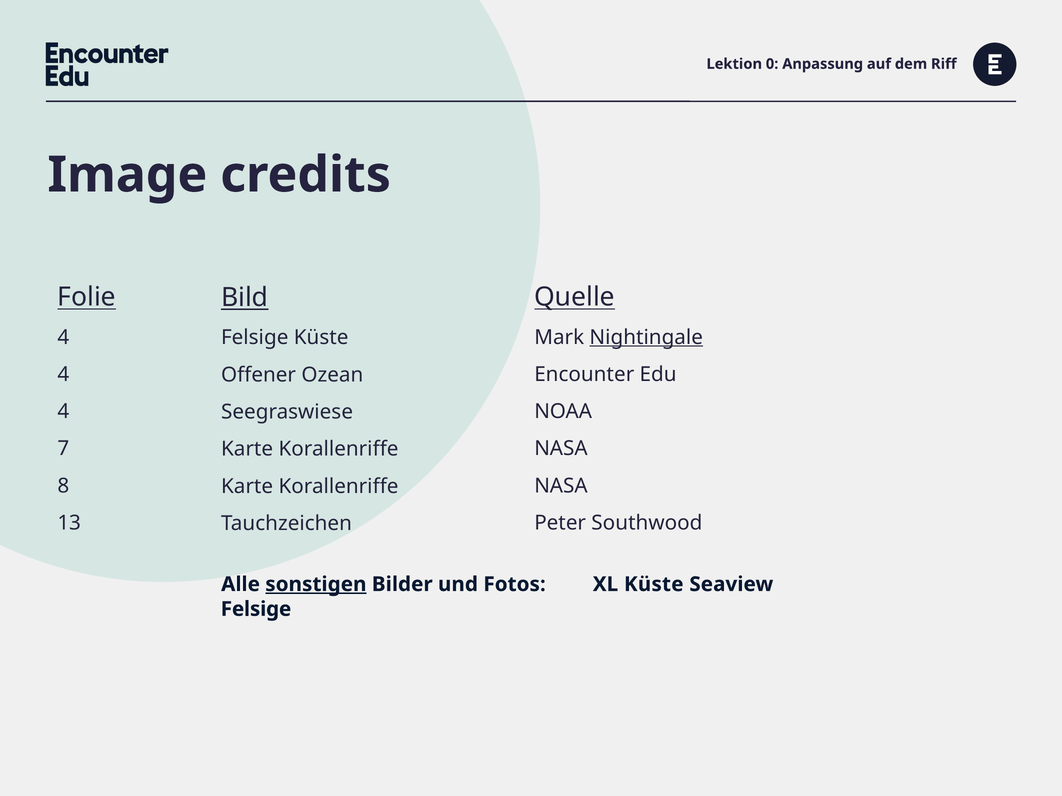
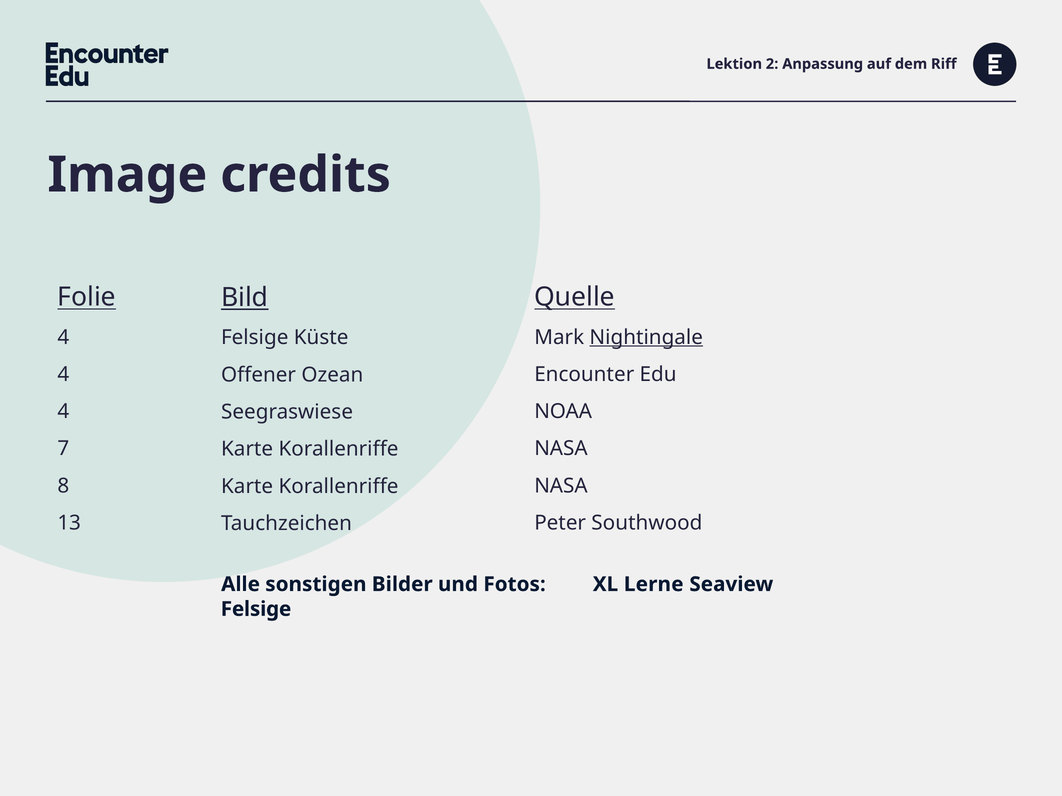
0: 0 -> 2 (772, 64)
sonstigen underline: present -> none (316, 585)
XL Küste: Küste -> Lerne (654, 585)
